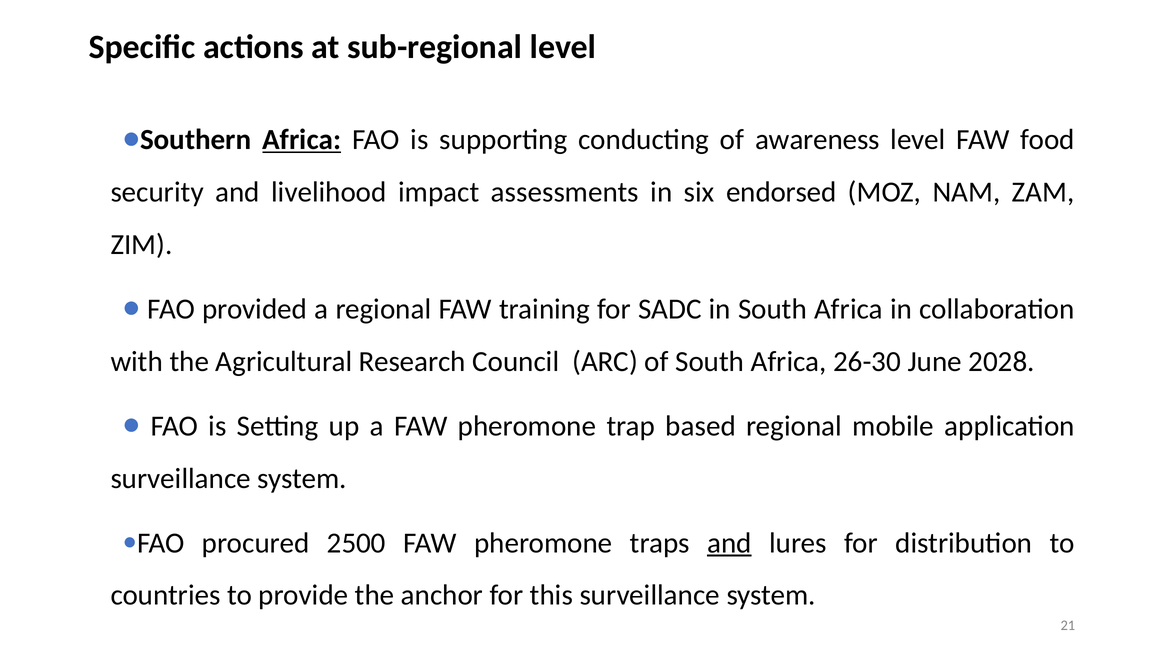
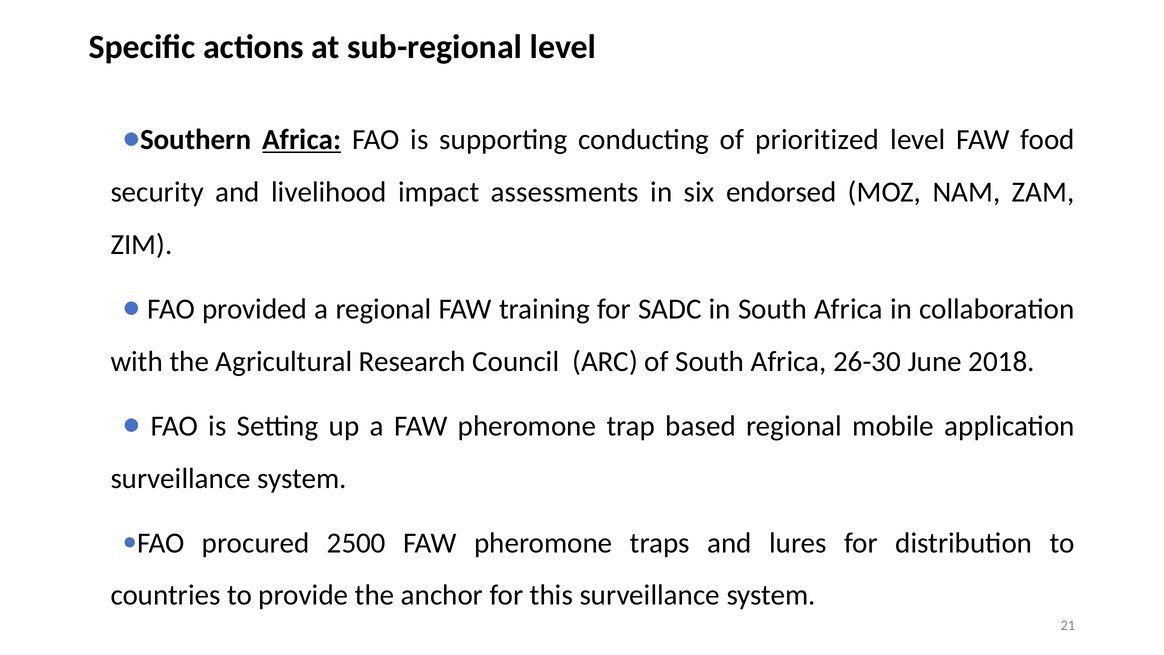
awareness: awareness -> prioritized (817, 140)
2028: 2028 -> 2018 (1002, 361)
and underline: present -> none (729, 543)
